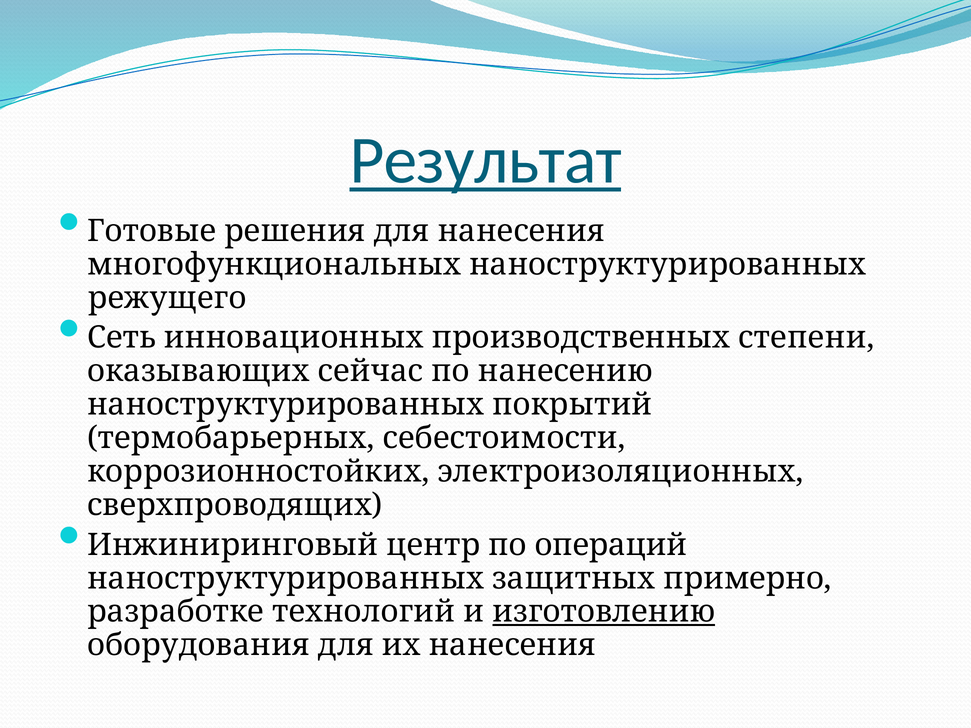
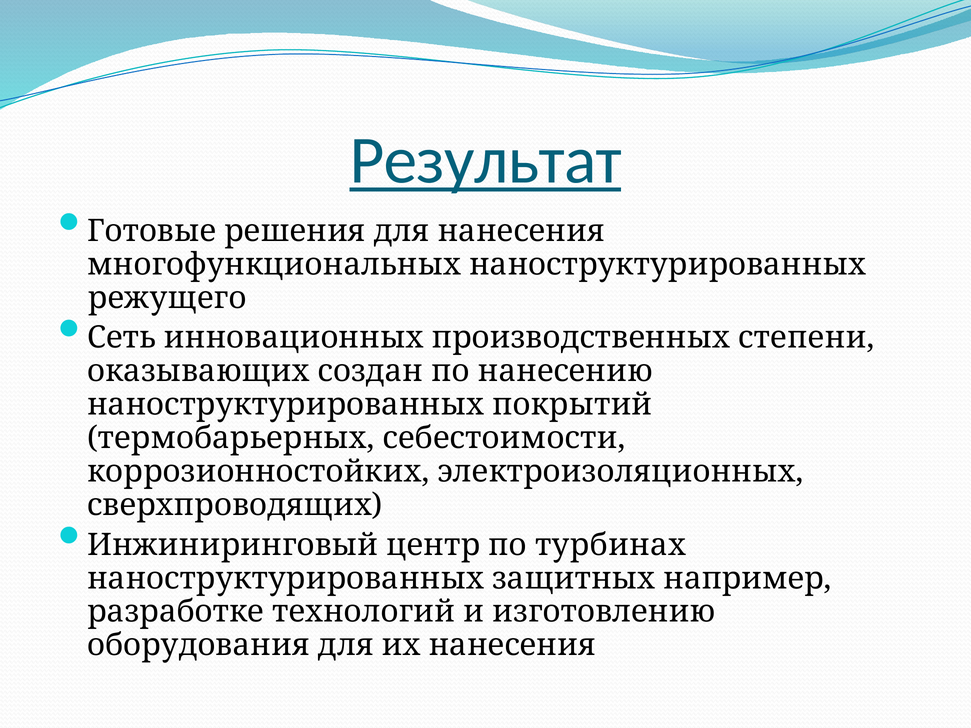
сейчас: сейчас -> создан (371, 371)
операций: операций -> турбинах (611, 545)
примерно: примерно -> например (747, 578)
изготовлению underline: present -> none (604, 612)
